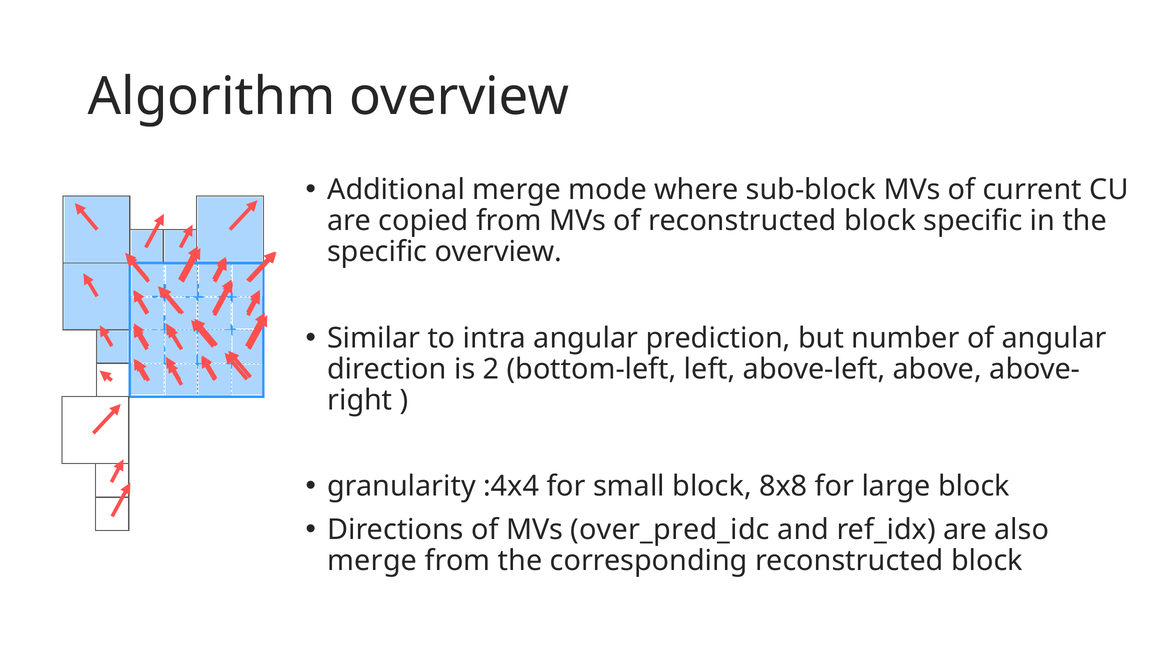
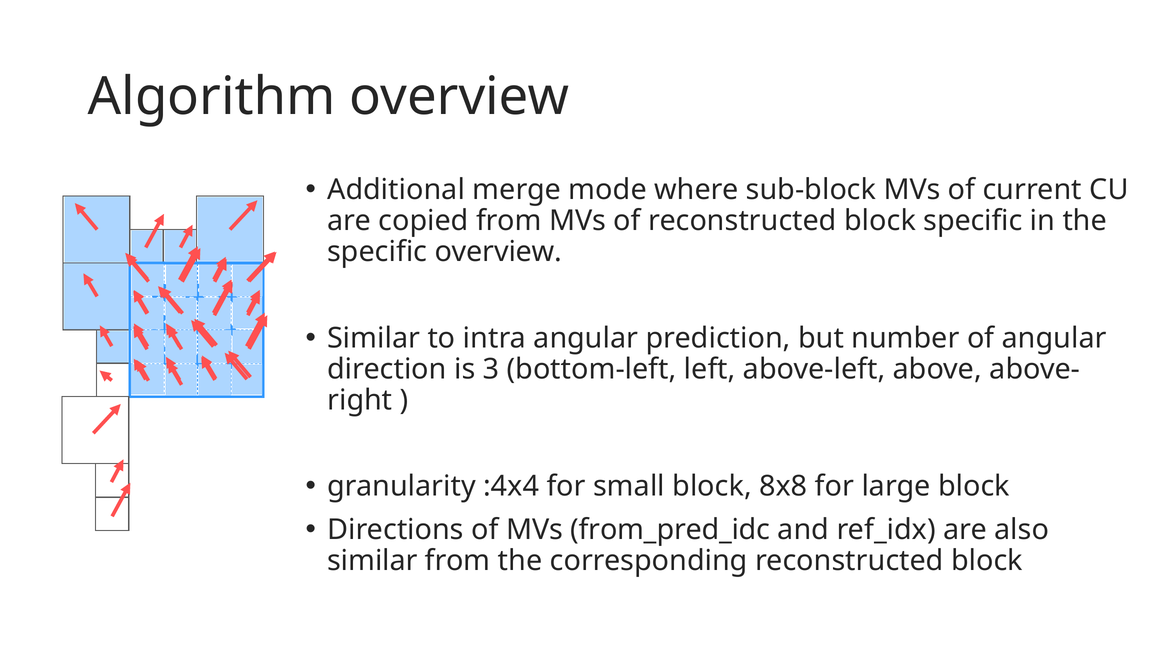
2: 2 -> 3 (491, 369)
over_pred_idc: over_pred_idc -> from_pred_idc (670, 529)
merge: merge -> similar (372, 560)
